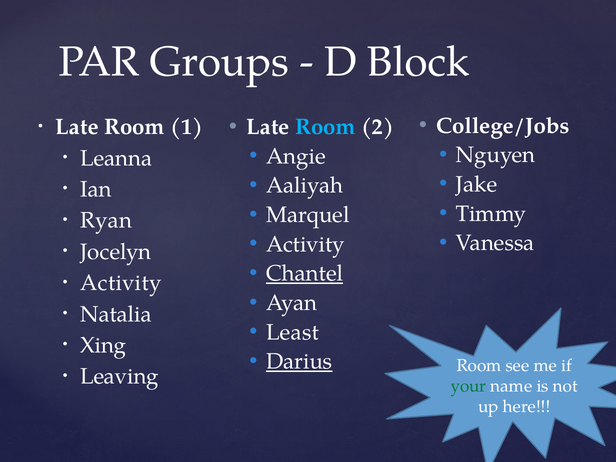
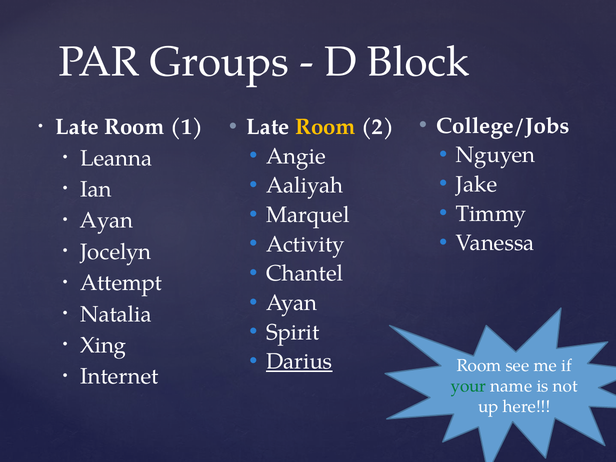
Room colour: light blue -> yellow (325, 127)
Ryan: Ryan -> Ayan (106, 221)
Chantel underline: present -> none (305, 274)
Activity: Activity -> Attempt (121, 283)
Least: Least -> Spirit (293, 332)
Leaving: Leaving -> Internet (119, 377)
